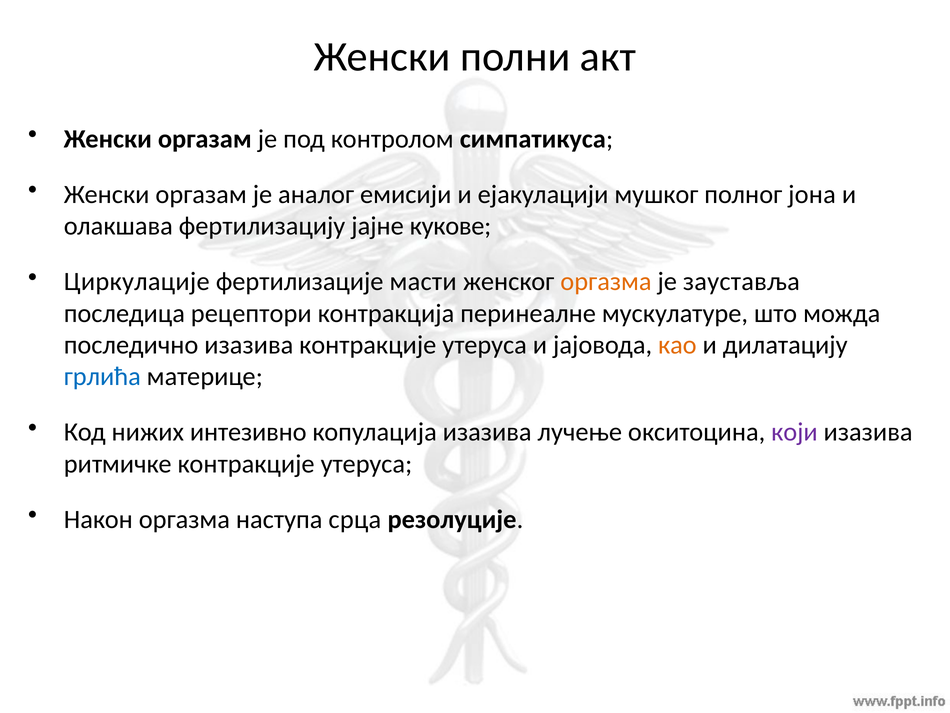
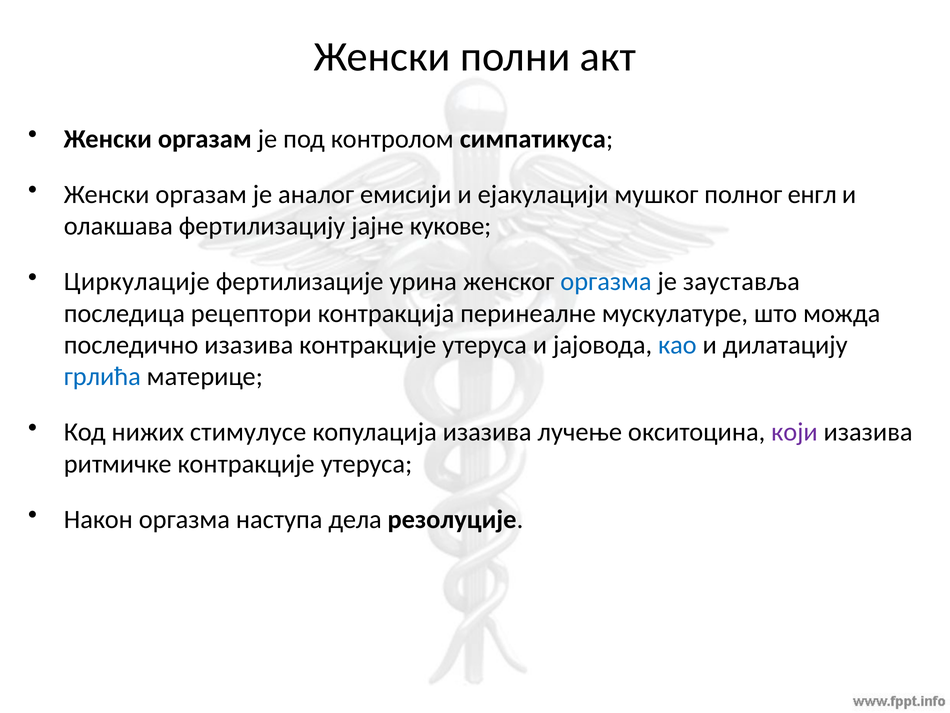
јона: јона -> енгл (812, 194)
масти: масти -> урина (423, 281)
оргазма colour: orange -> blue (606, 281)
као colour: orange -> blue (677, 345)
интезивно: интезивно -> стимулусе (248, 432)
срца: срца -> дела (355, 519)
